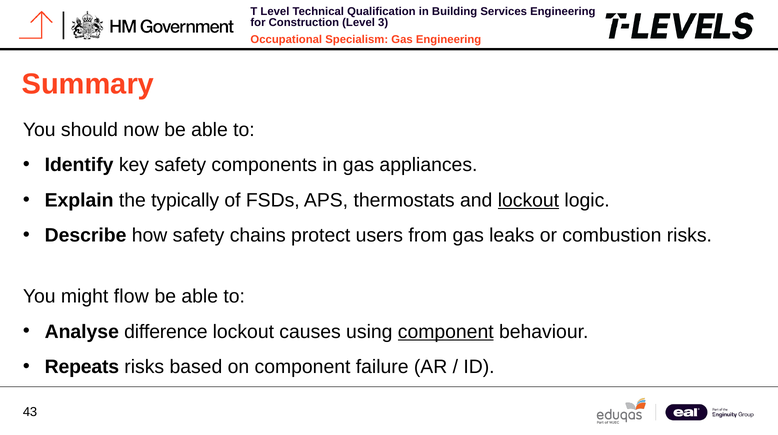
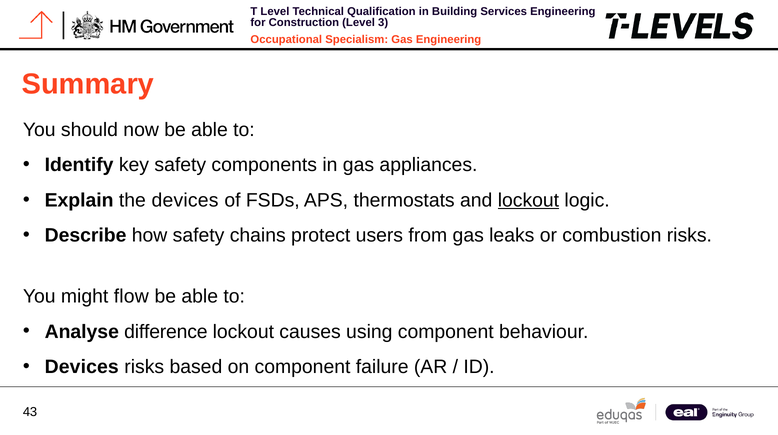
the typically: typically -> devices (185, 200)
component underline: present -> none (446, 331)
Repeats: Repeats -> Devices (82, 367)
